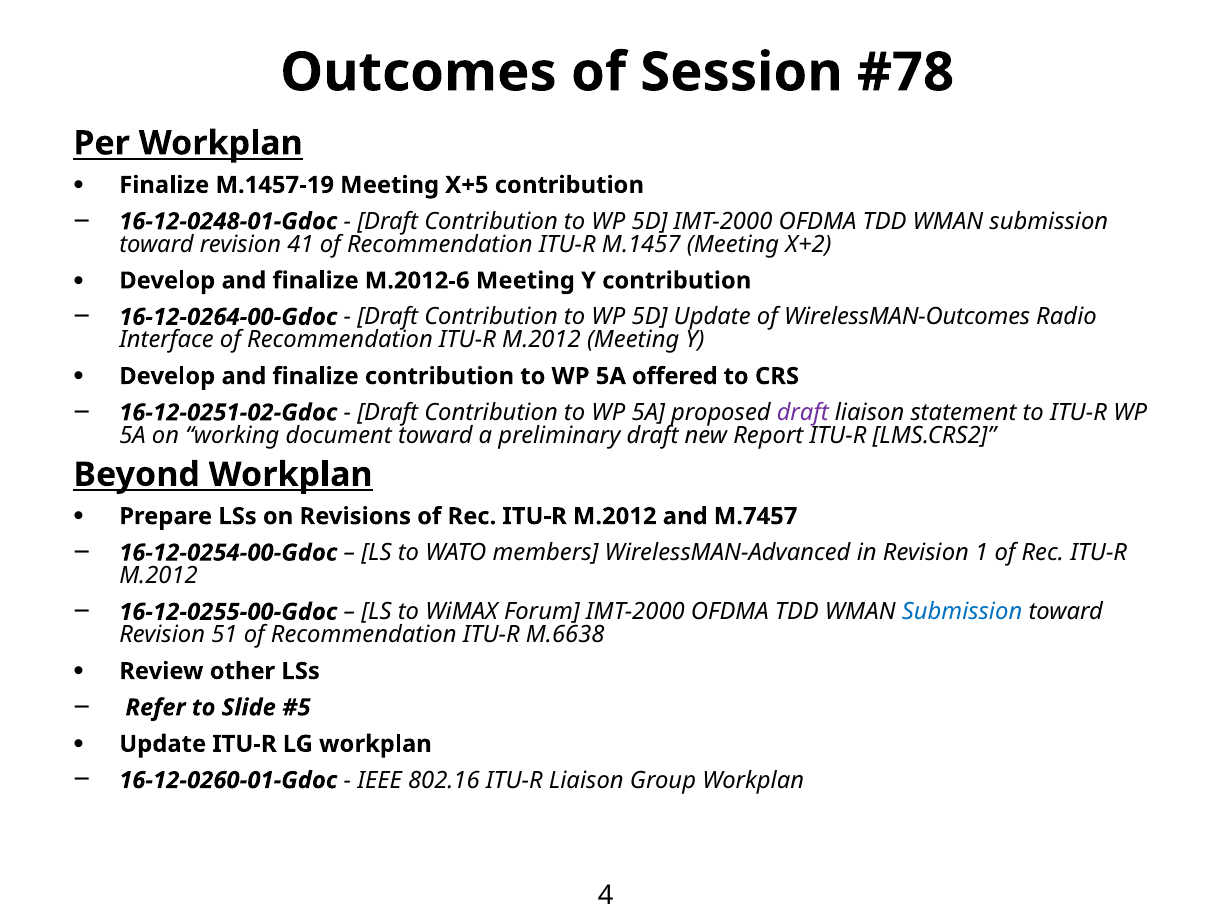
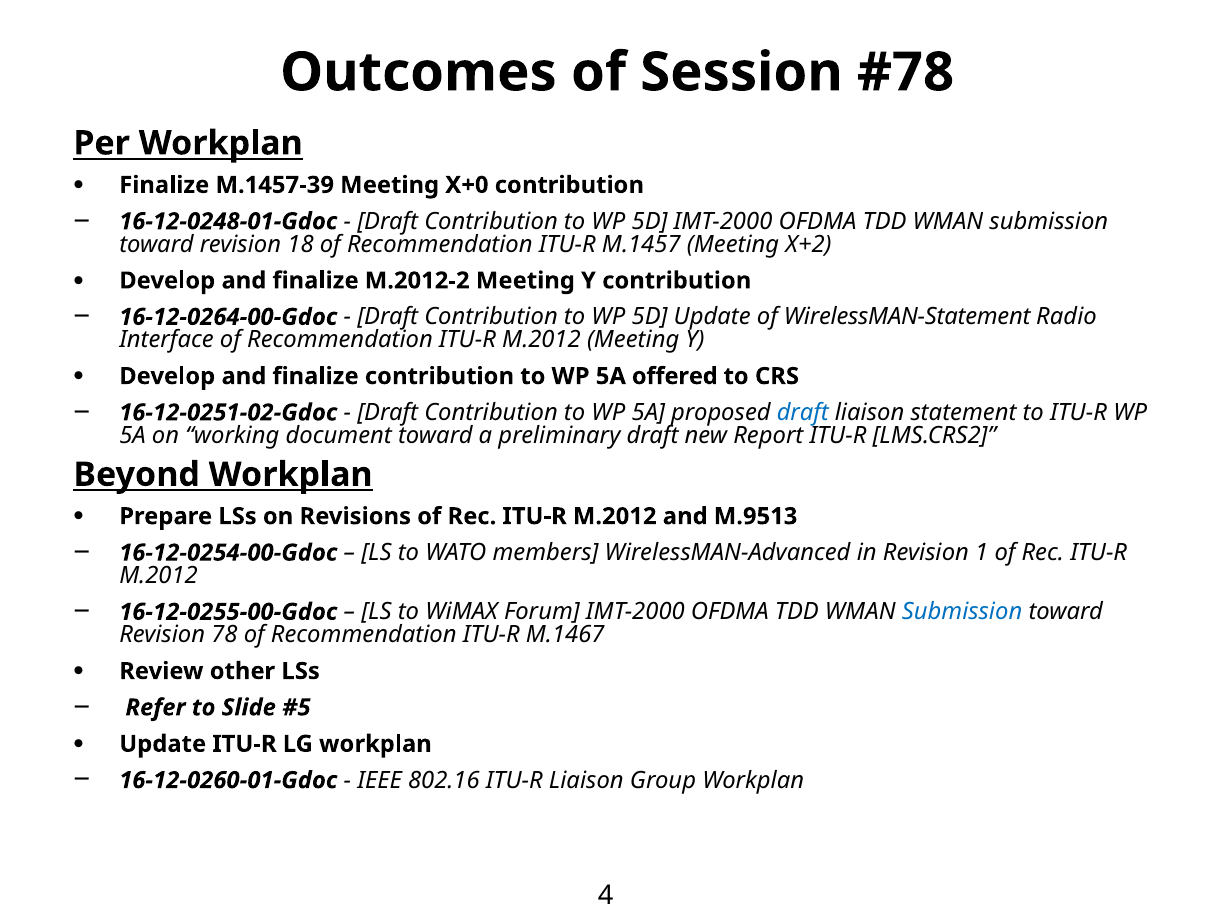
M.1457-19: M.1457-19 -> M.1457-39 (275, 185)
X+5: X+5 -> X+0 (467, 185)
41: 41 -> 18 (301, 244)
M.2012-6: M.2012-6 -> M.2012-2 (417, 281)
WirelessMAN-Outcomes: WirelessMAN-Outcomes -> WirelessMAN-Statement (907, 317)
draft colour: purple -> blue (803, 413)
M.7457: M.7457 -> M.9513 (756, 517)
51: 51 -> 78 (224, 635)
M.6638: M.6638 -> M.1467 (565, 635)
